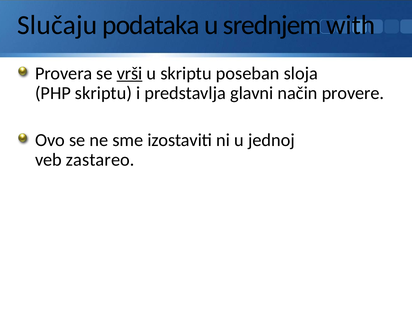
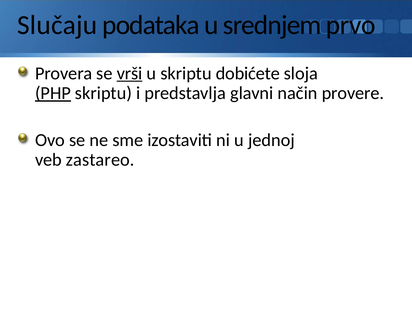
with: with -> prvo (351, 25)
poseban: poseban -> dobićete (248, 73)
PHP underline: none -> present (53, 93)
